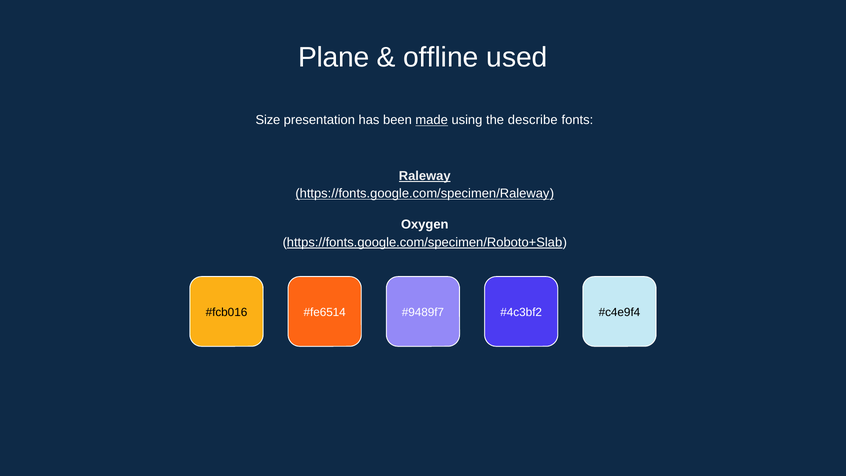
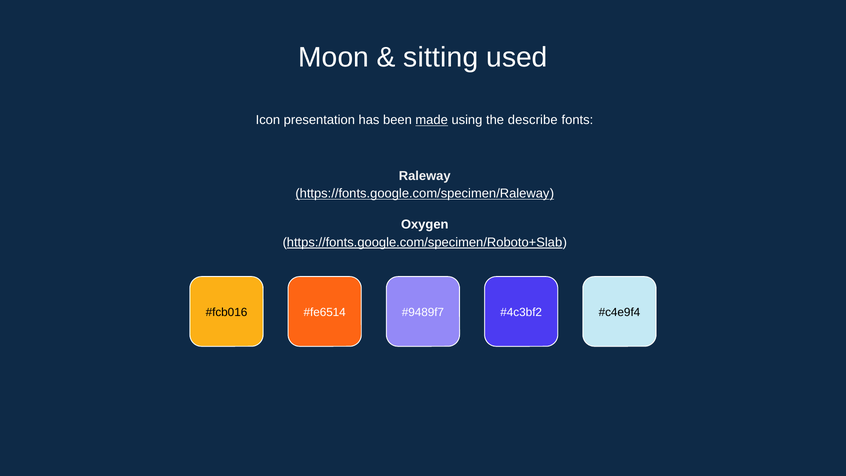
Plane: Plane -> Moon (334, 57)
offline: offline -> sitting (441, 57)
Size: Size -> Icon (268, 120)
Raleway underline: present -> none (425, 176)
